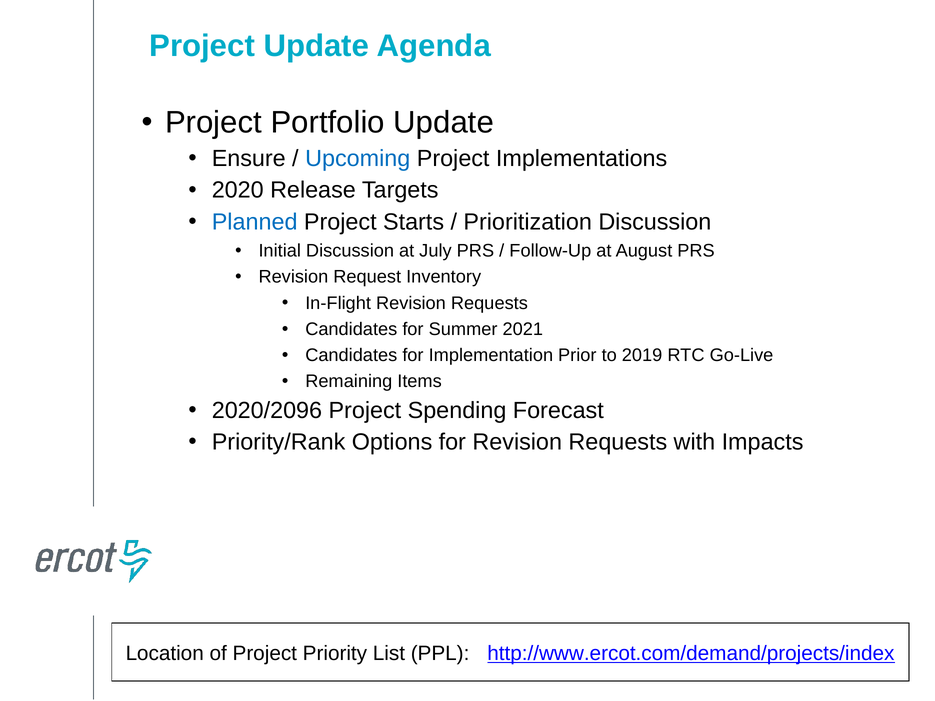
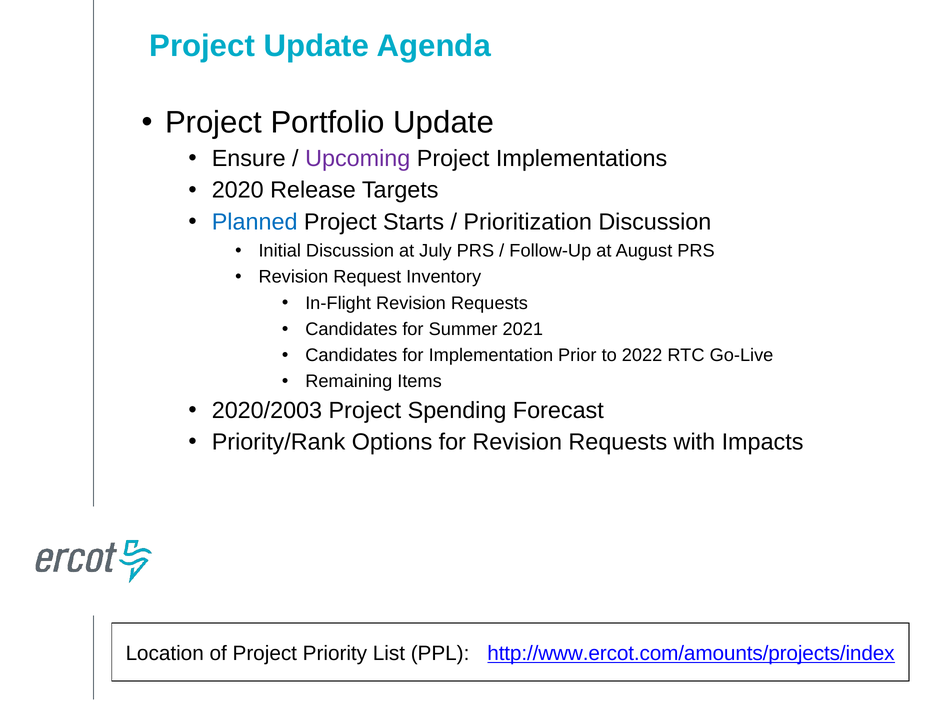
Upcoming colour: blue -> purple (358, 159)
2019: 2019 -> 2022 (642, 355)
2020/2096: 2020/2096 -> 2020/2003 (267, 411)
http://www.ercot.com/demand/projects/index: http://www.ercot.com/demand/projects/index -> http://www.ercot.com/amounts/projects/index (691, 654)
